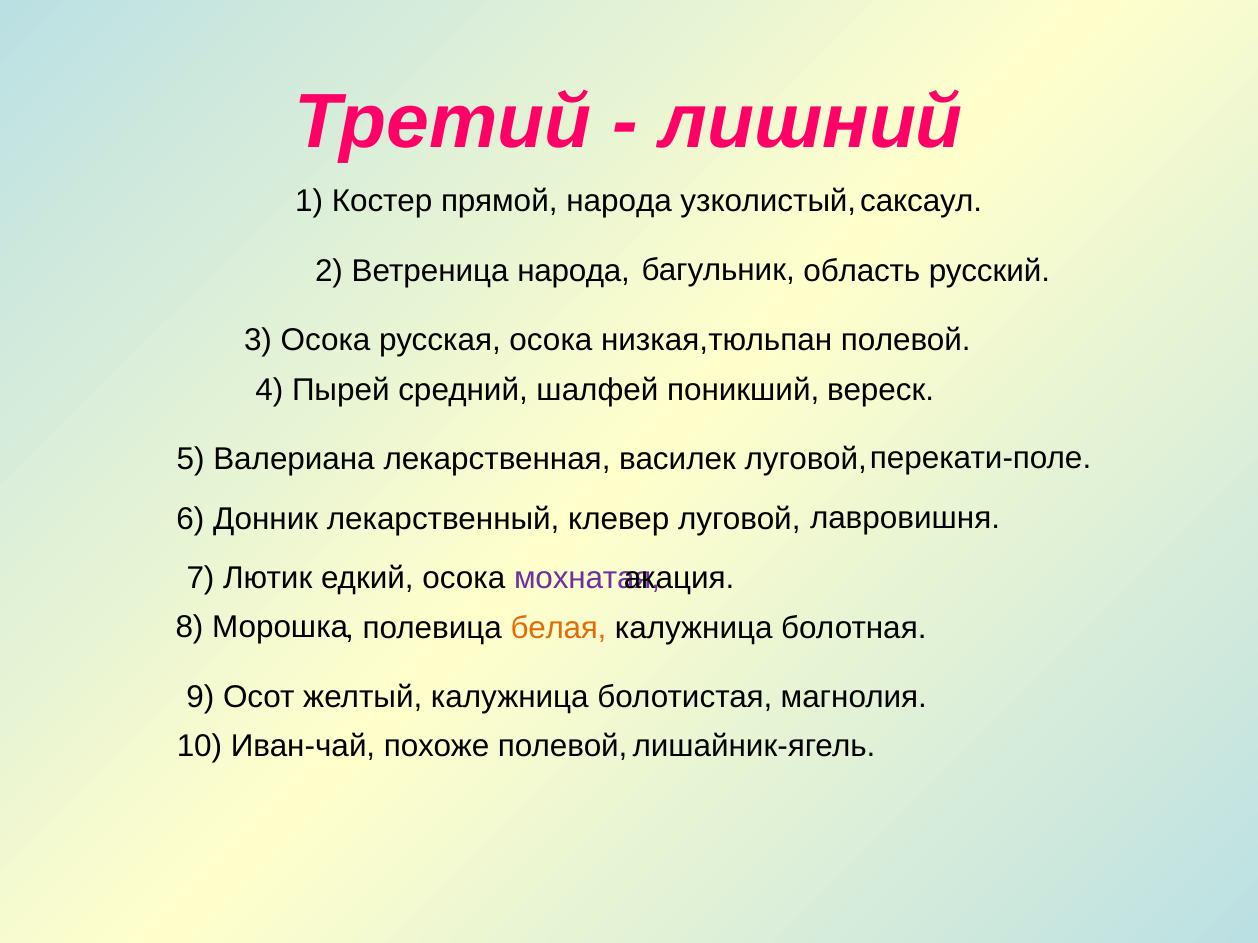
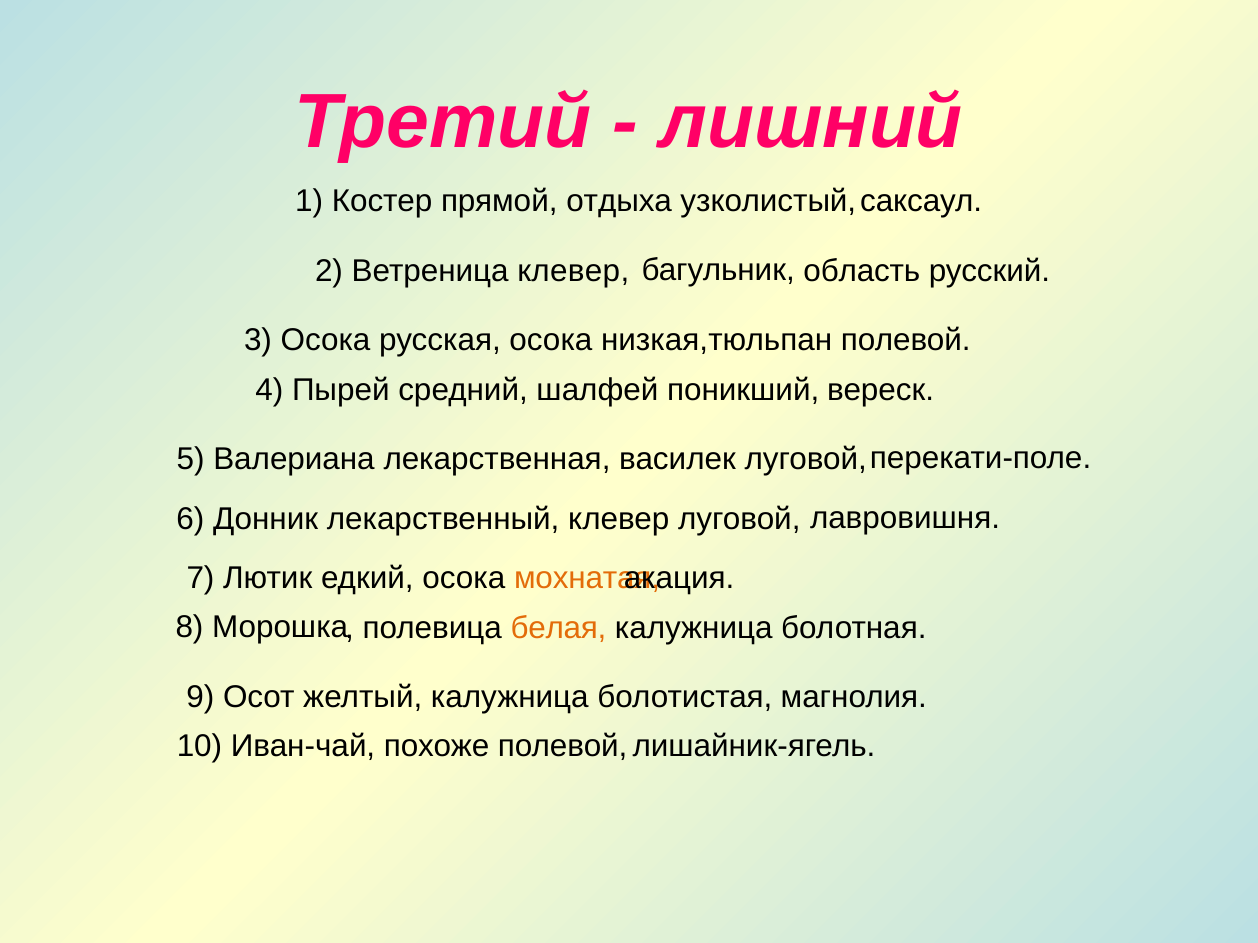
прямой народа: народа -> отдыха (619, 202)
Ветреница народа: народа -> клевер (573, 271)
мохнатая colour: purple -> orange (587, 578)
